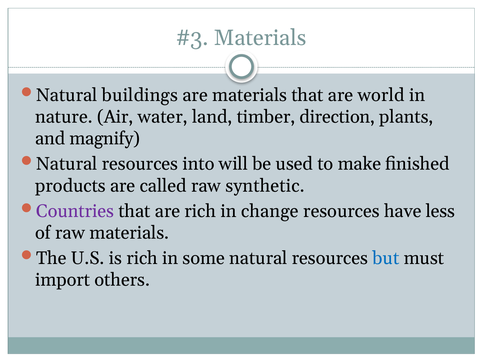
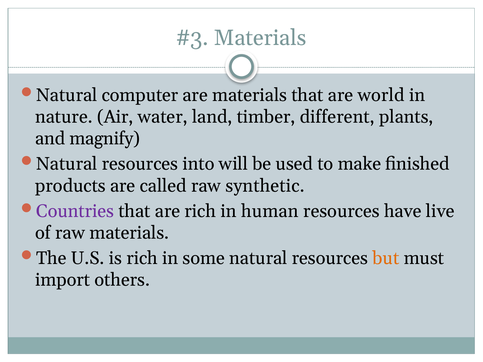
buildings: buildings -> computer (140, 95)
direction: direction -> different (337, 117)
change: change -> human (270, 211)
less: less -> live (440, 211)
but colour: blue -> orange (386, 258)
